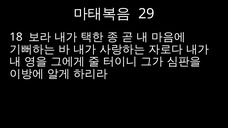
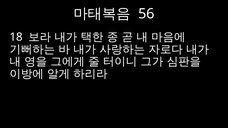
29: 29 -> 56 (146, 14)
